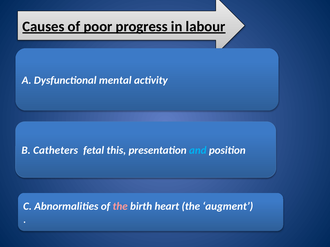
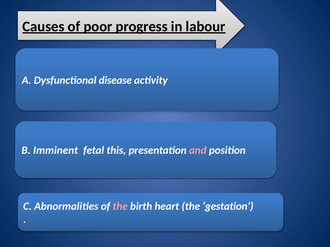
mental: mental -> disease (115, 80)
Catheters: Catheters -> Imminent (56, 151)
and colour: light blue -> pink (198, 151)
augment: augment -> gestation (228, 207)
